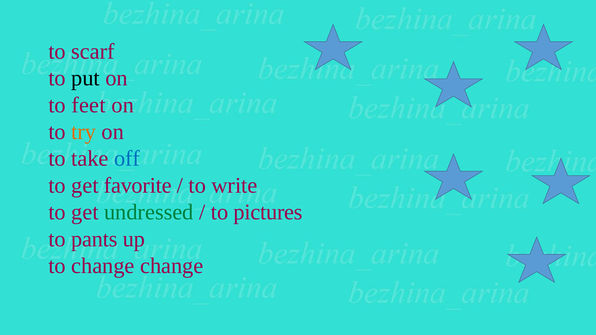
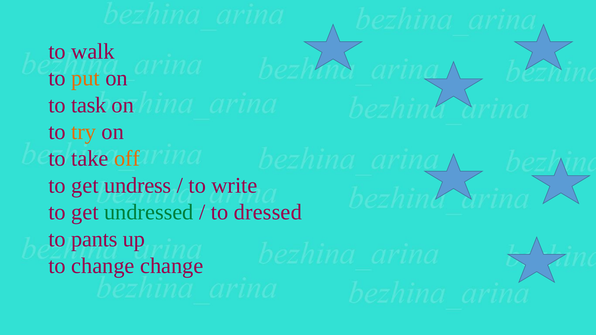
scarf: scarf -> walk (93, 51)
put colour: black -> orange (86, 78)
feet: feet -> task (89, 105)
off colour: blue -> orange (127, 159)
favorite: favorite -> undress (138, 186)
pictures: pictures -> dressed (268, 212)
